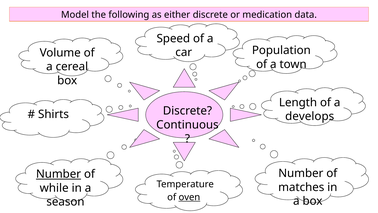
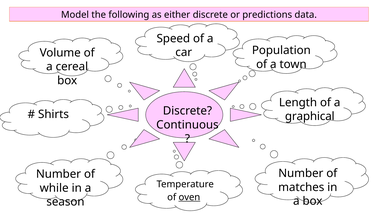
medication: medication -> predictions (267, 15)
develops: develops -> graphical (310, 116)
Number underline: present -> none (59, 174)
